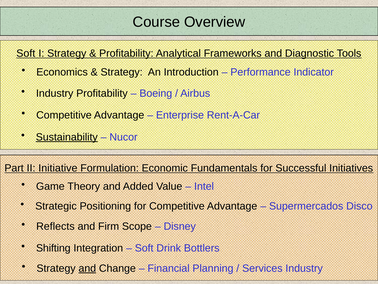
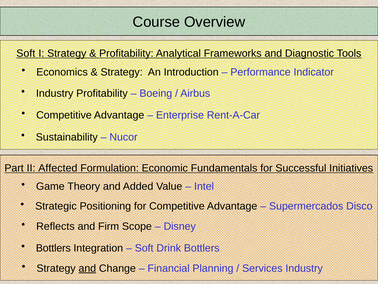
Sustainability underline: present -> none (67, 137)
Initiative: Initiative -> Affected (58, 168)
Shifting: Shifting -> Bottlers (53, 248)
